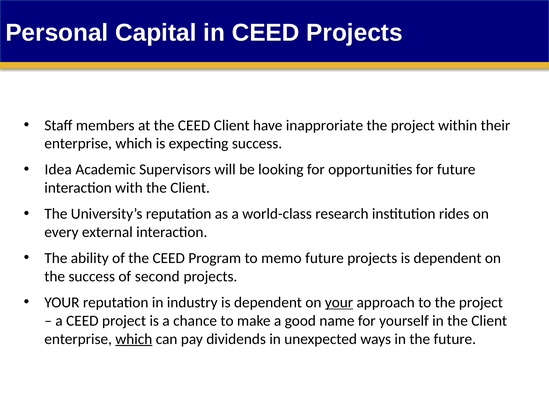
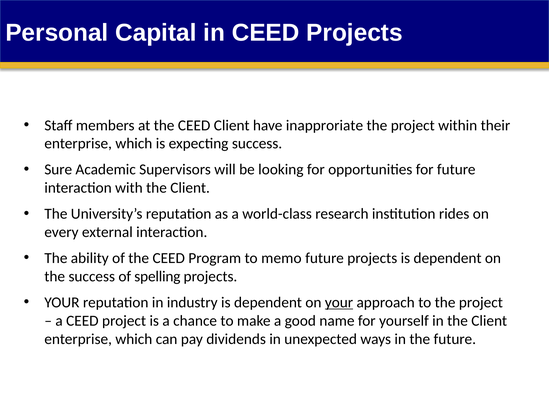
Idea: Idea -> Sure (58, 169)
second: second -> spelling (157, 276)
which underline: present -> none (134, 339)
